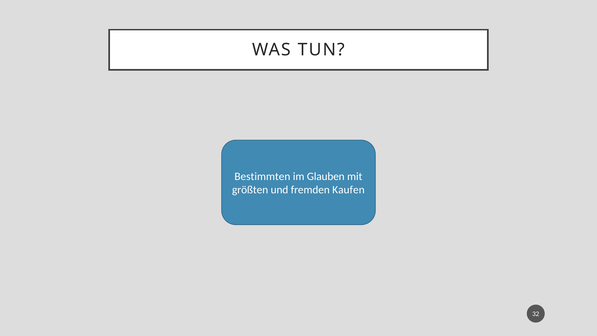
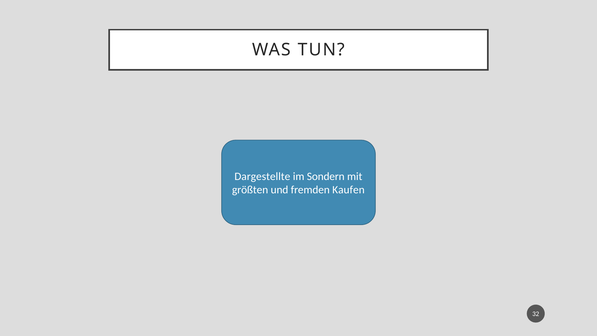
Bestimmten: Bestimmten -> Dargestellte (262, 176)
Glauben: Glauben -> Sondern (326, 176)
